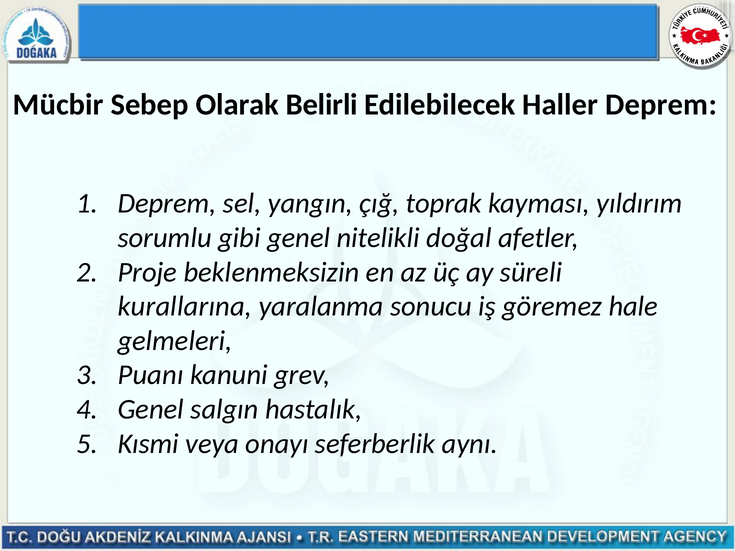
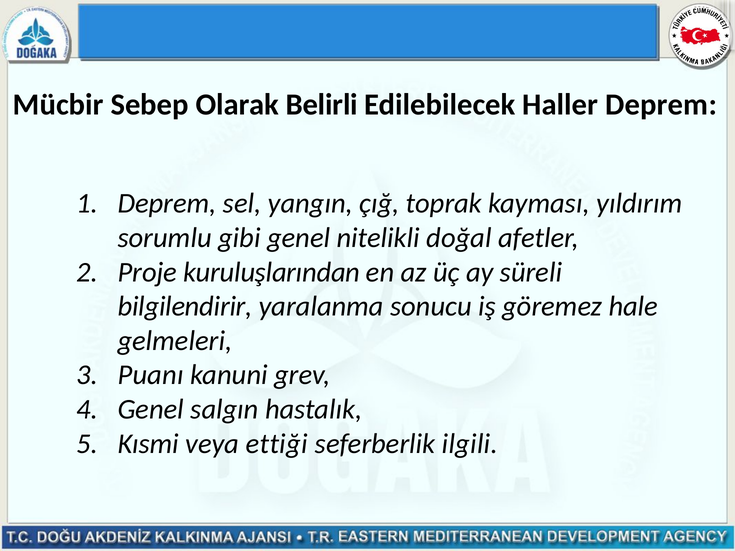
beklenmeksizin: beklenmeksizin -> kuruluşlarından (272, 272)
kurallarına: kurallarına -> bilgilendirir (185, 307)
onayı: onayı -> ettiği (277, 444)
aynı: aynı -> ilgili (470, 444)
